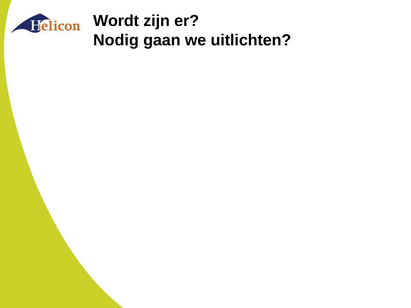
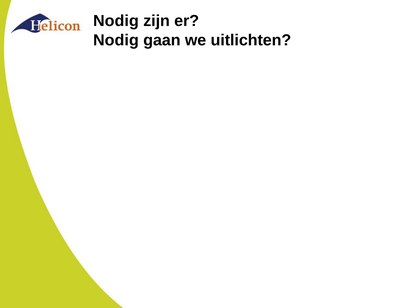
Wordt: Wordt -> Nodig (116, 21)
